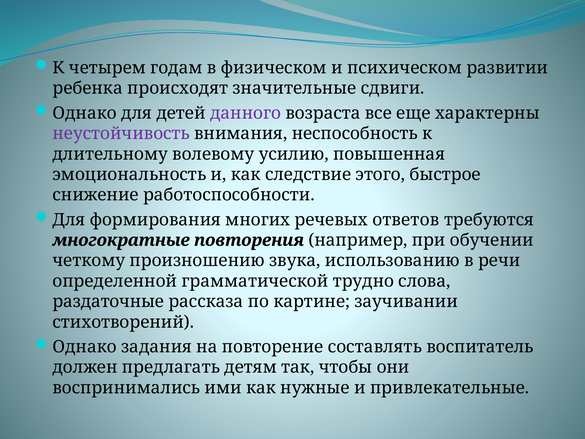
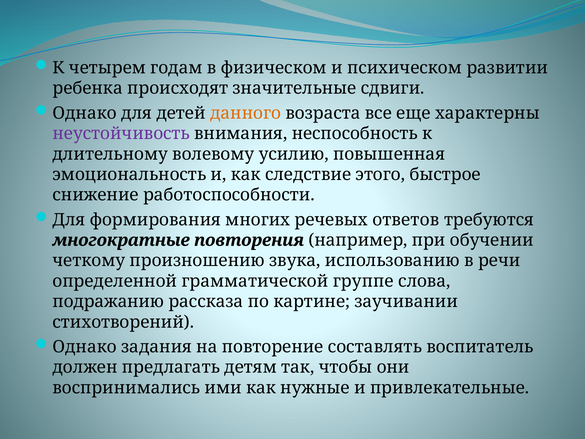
данного colour: purple -> orange (246, 113)
трудно: трудно -> группе (363, 281)
раздаточные: раздаточные -> подражанию (108, 301)
